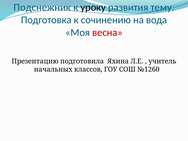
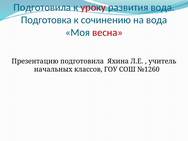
Подснежник: Подснежник -> Подготовила (42, 7)
уроку colour: black -> red (93, 7)
развития тему: тему -> вода (163, 7)
